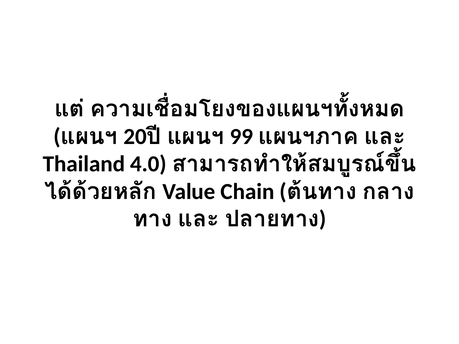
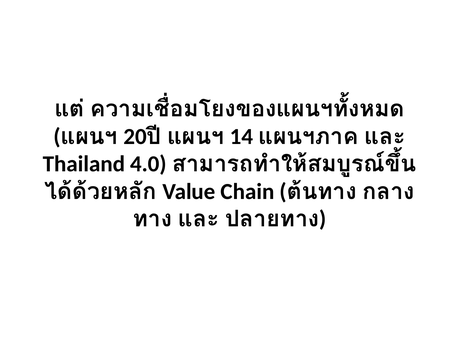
99: 99 -> 14 (241, 137)
